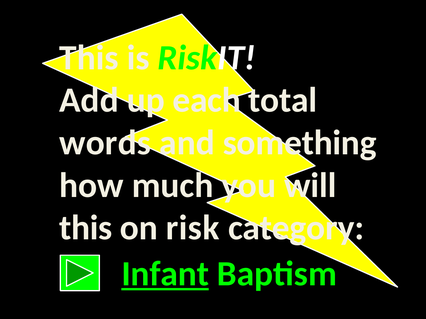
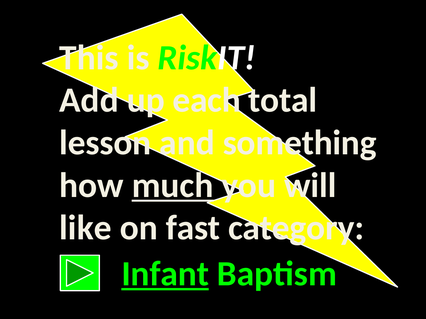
words: words -> lesson (105, 143)
much underline: none -> present (173, 186)
this: this -> like (85, 228)
risk: risk -> fast (193, 228)
